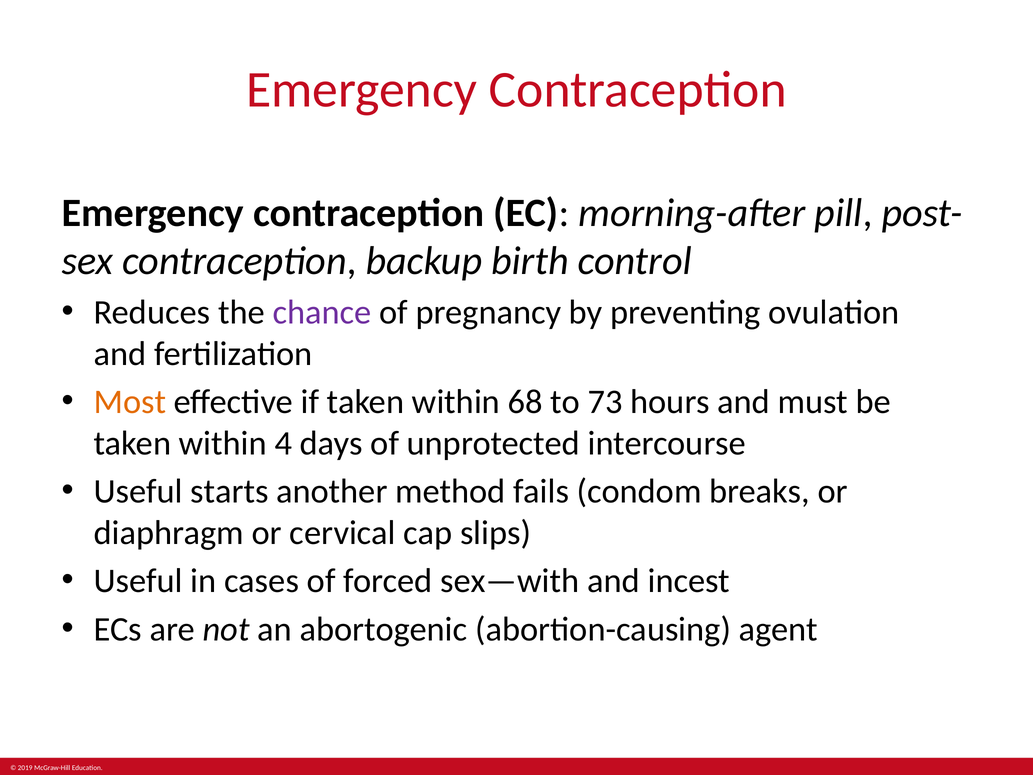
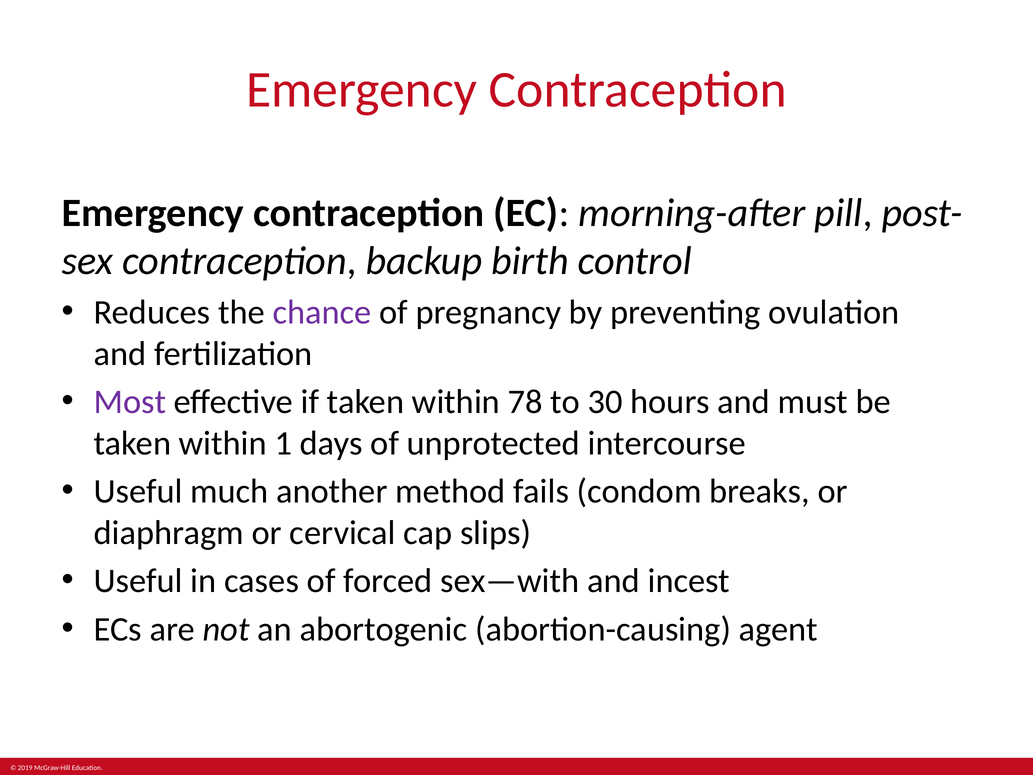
Most colour: orange -> purple (130, 402)
68: 68 -> 78 (525, 402)
73: 73 -> 30 (605, 402)
4: 4 -> 1 (283, 443)
starts: starts -> much (229, 491)
